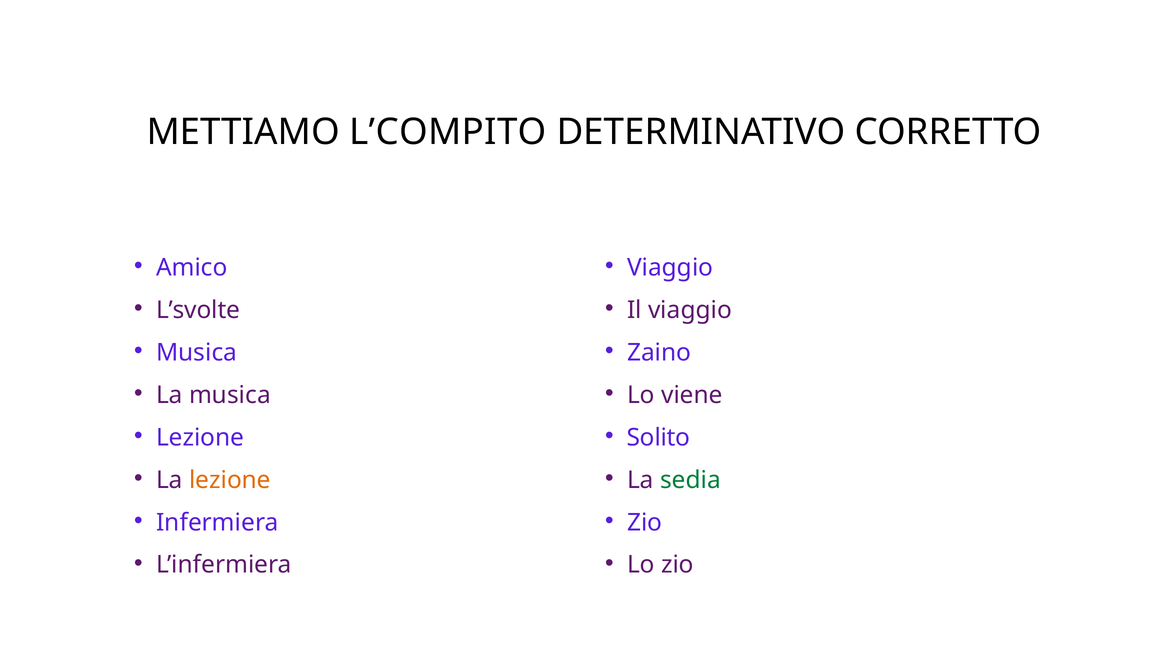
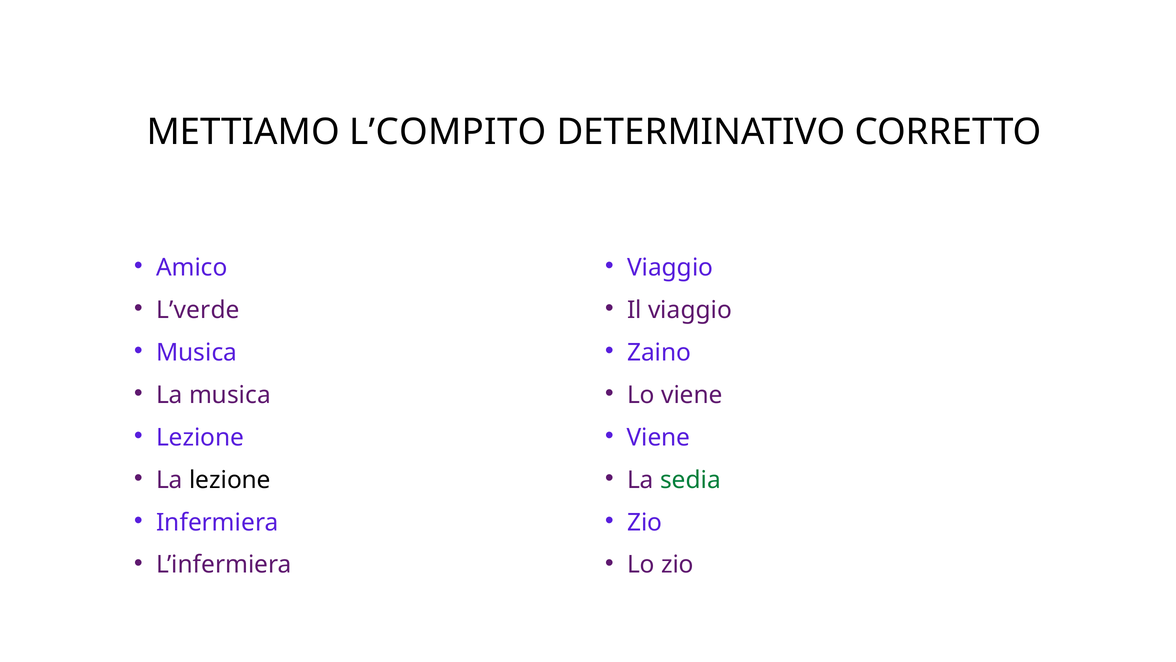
L’svolte: L’svolte -> L’verde (198, 310)
Solito: Solito -> Viene (658, 437)
lezione colour: orange -> black (230, 480)
